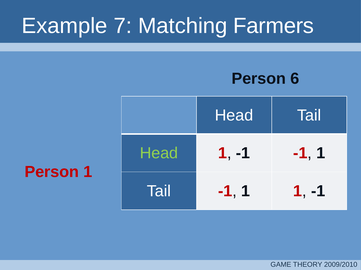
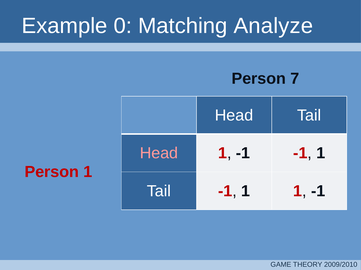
7: 7 -> 0 (123, 26)
Farmers: Farmers -> Analyze (273, 26)
6: 6 -> 7 (295, 79)
Head colour: light green -> pink (159, 154)
